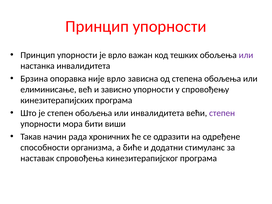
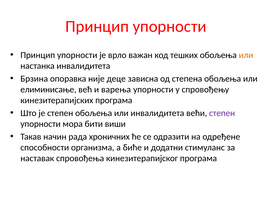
или colour: purple -> orange (246, 55)
није врло: врло -> деце (116, 79)
зависно: зависно -> варења (116, 89)
